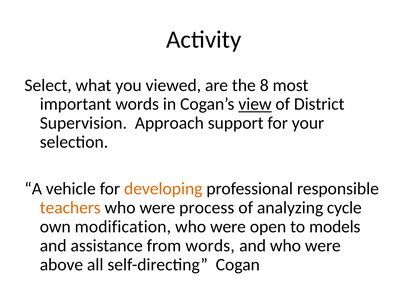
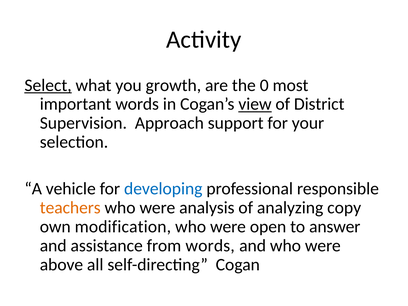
Select underline: none -> present (48, 85)
viewed: viewed -> growth (173, 85)
8: 8 -> 0 (264, 85)
developing colour: orange -> blue (163, 189)
process: process -> analysis (207, 208)
cycle: cycle -> copy (344, 208)
models: models -> answer (335, 227)
